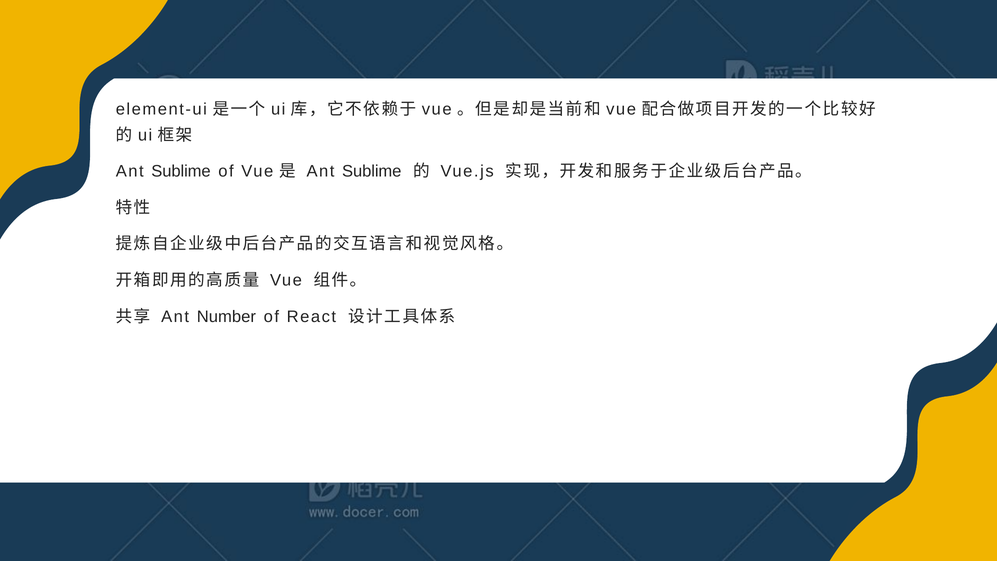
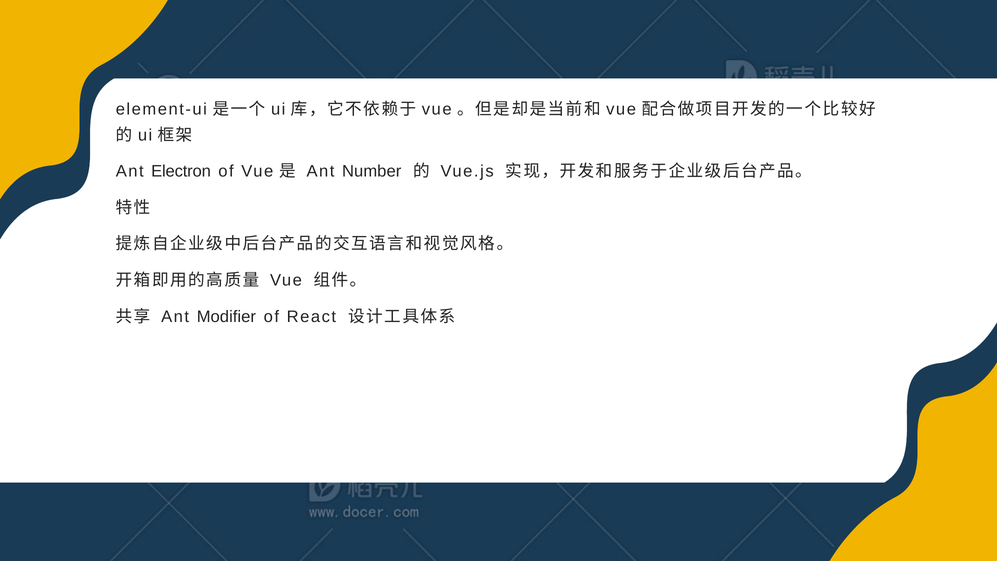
Sublime: Sublime -> Electron (181, 171)
Sublime: Sublime -> Number (372, 171)
Number: Number -> Modifier (226, 316)
